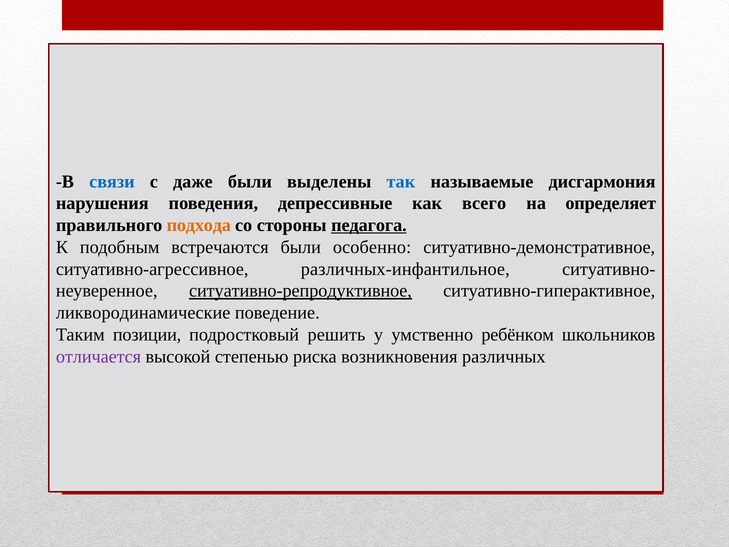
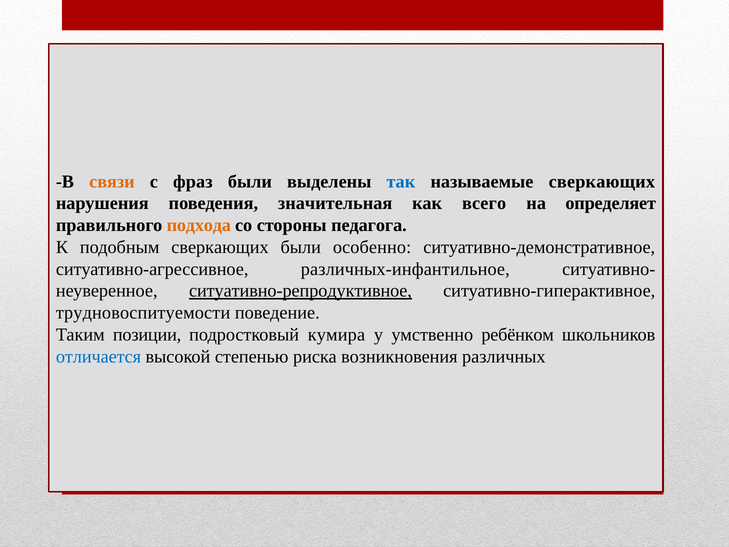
связи colour: blue -> orange (112, 181)
даже: даже -> фраз (193, 181)
называемые дисгармония: дисгармония -> сверкающих (602, 181)
депрессивные: депрессивные -> значительная (335, 203)
педагога underline: present -> none (369, 225)
подобным встречаются: встречаются -> сверкающих (220, 247)
ликвородинамические: ликвородинамические -> трудновоспитуемости (143, 313)
решить: решить -> кумира (336, 334)
отличается colour: purple -> blue (98, 356)
